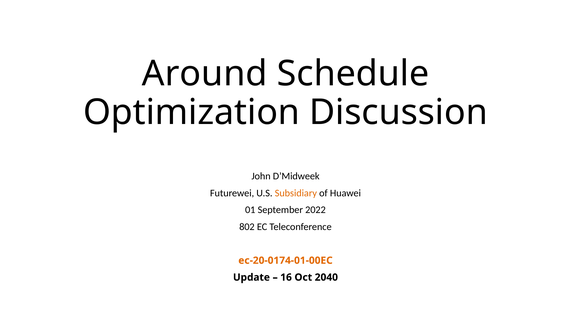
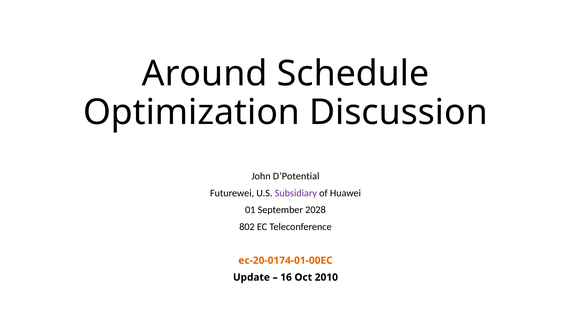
D’Midweek: D’Midweek -> D’Potential (296, 176)
Subsidiary colour: orange -> purple (296, 193)
2022: 2022 -> 2028 (315, 210)
2040: 2040 -> 2010 (326, 277)
